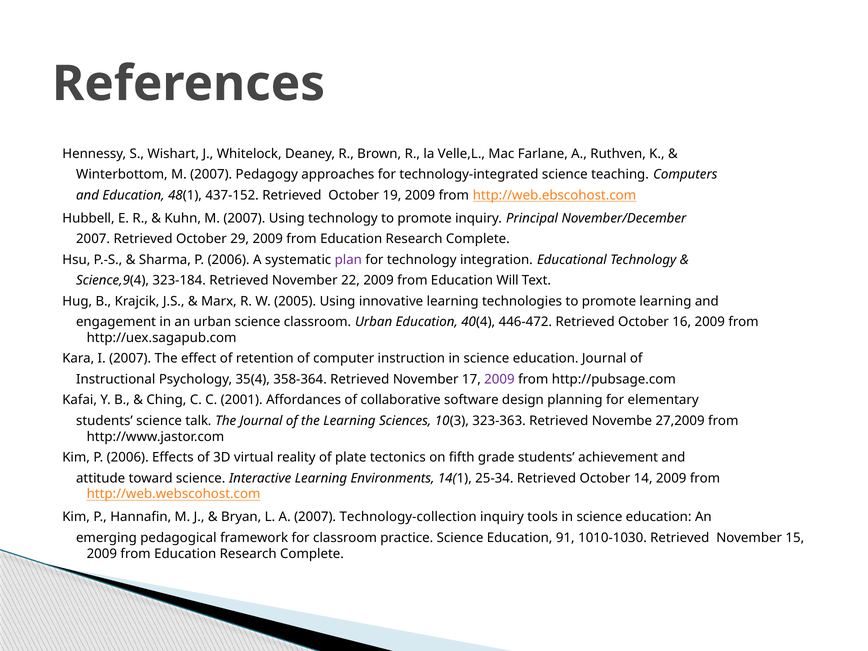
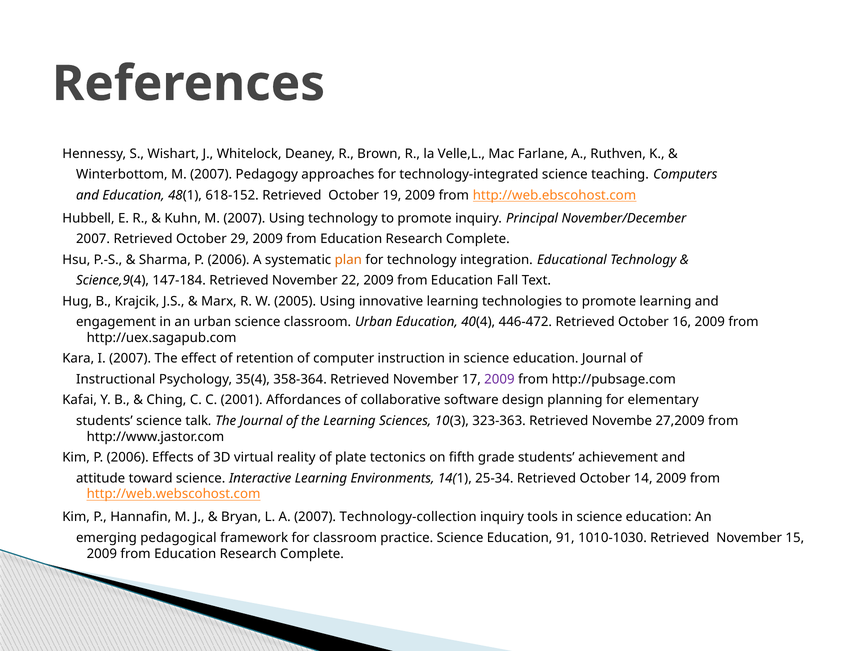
437-152: 437-152 -> 618-152 (232, 195)
plan colour: purple -> orange (348, 260)
323-184: 323-184 -> 147-184 (179, 280)
Will: Will -> Fall (507, 280)
